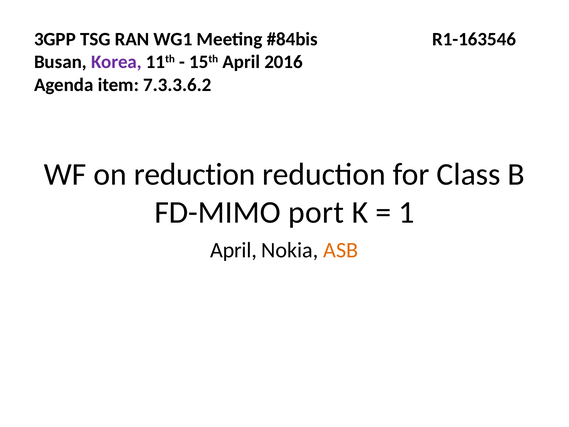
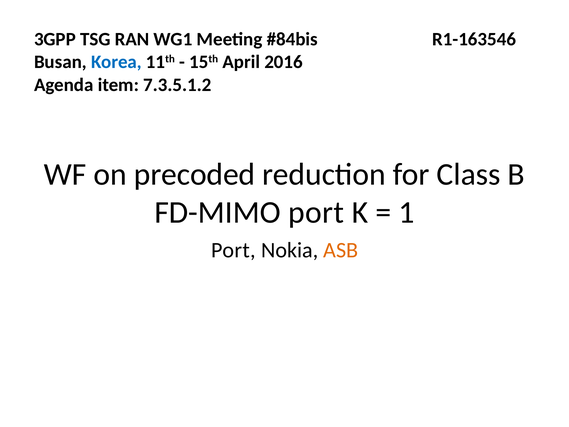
Korea colour: purple -> blue (116, 62)
7.3.3.6.2: 7.3.3.6.2 -> 7.3.5.1.2 (177, 85)
on reduction: reduction -> precoded (195, 174)
April: April -> Port (233, 250)
